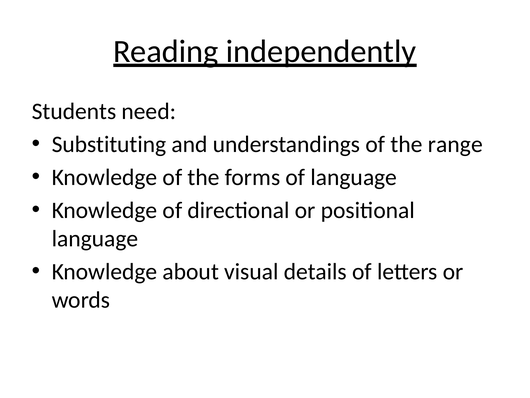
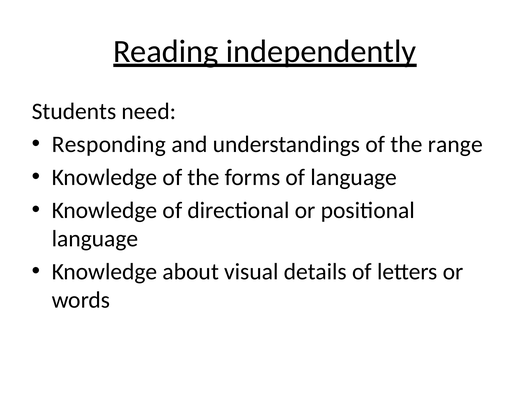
Substituting: Substituting -> Responding (109, 144)
